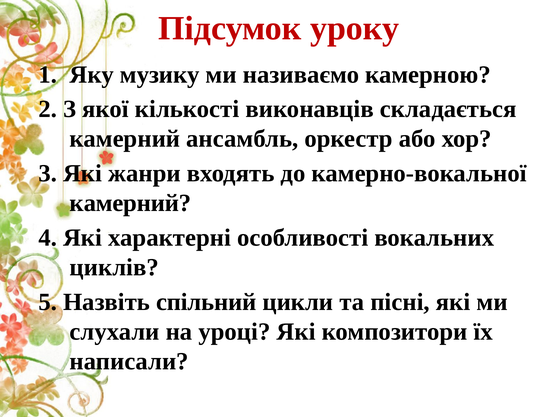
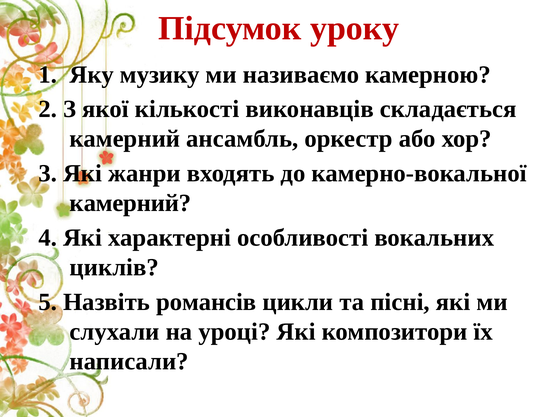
спільний: спільний -> романсів (206, 302)
